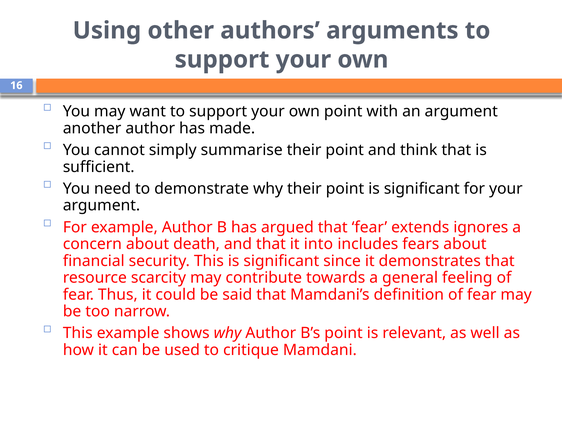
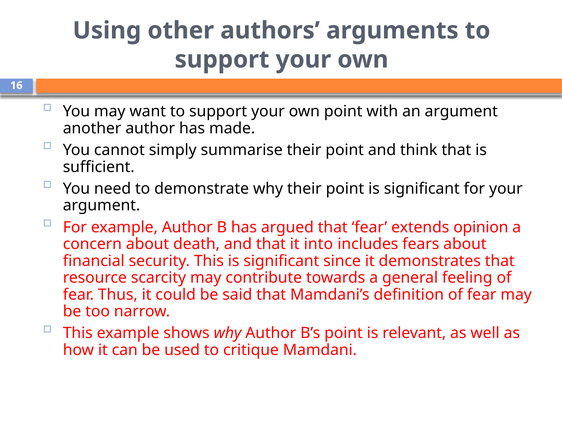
ignores: ignores -> opinion (481, 227)
